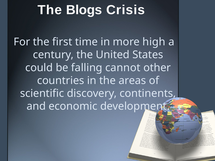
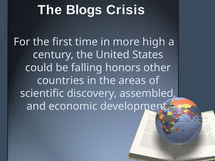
cannot: cannot -> honors (123, 68)
continents: continents -> assembled (148, 94)
